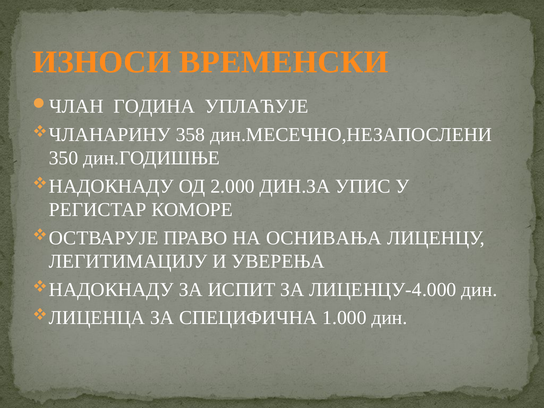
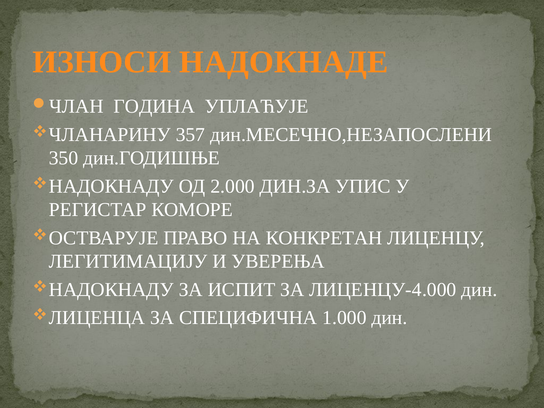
ВРЕМЕНСКИ: ВРЕМЕНСКИ -> НАДОКНАДЕ (284, 62)
358: 358 -> 357 (190, 135)
ОСНИВАЊА: ОСНИВАЊА -> КОНКРЕТАН (324, 238)
